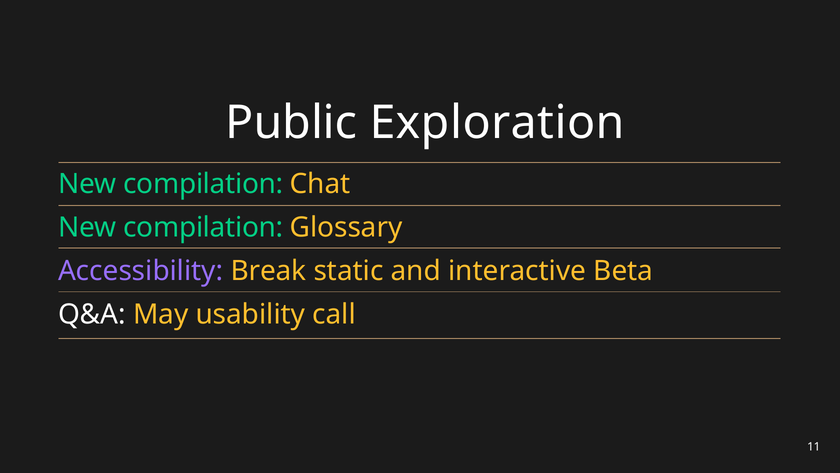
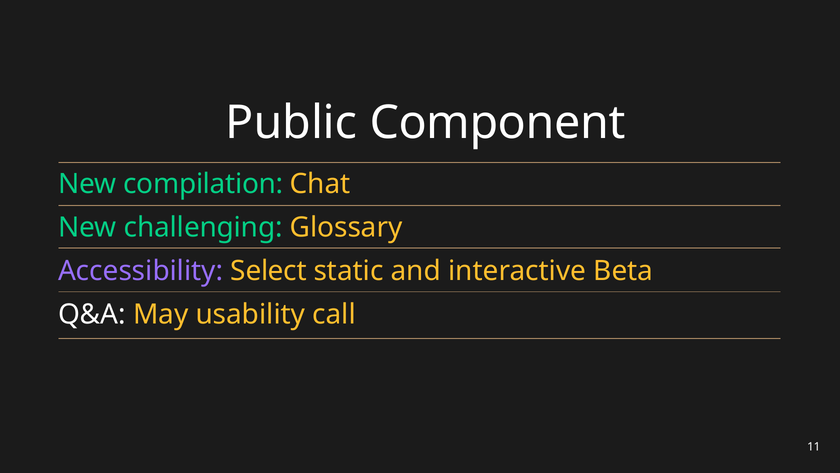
Exploration: Exploration -> Component (497, 123)
compilation: compilation -> challenging (203, 227)
Break: Break -> Select (269, 271)
